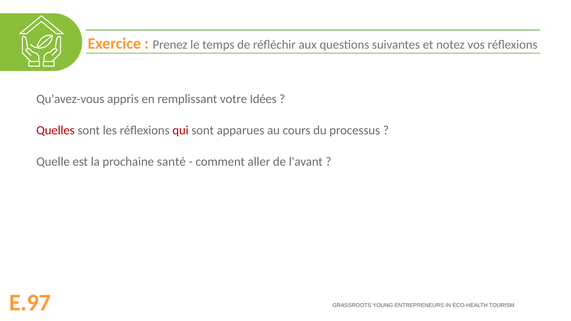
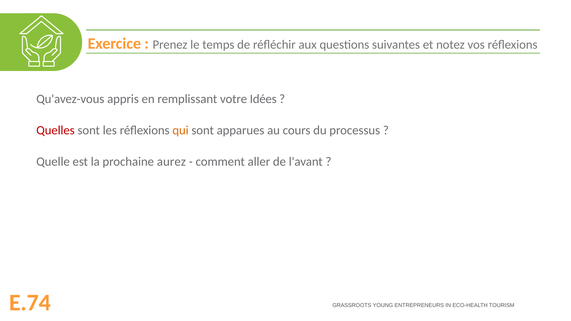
qui colour: red -> orange (181, 130)
prochaine santé: santé -> aurez (171, 162)
E.97: E.97 -> E.74 (30, 303)
